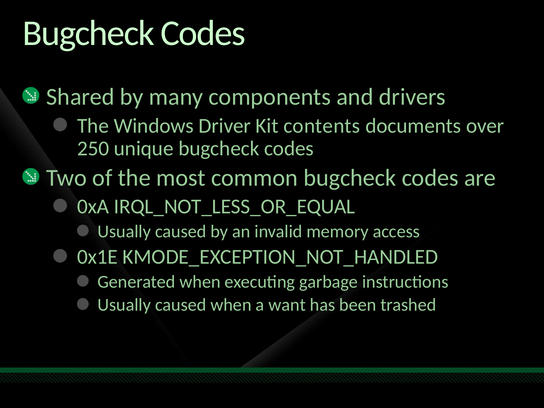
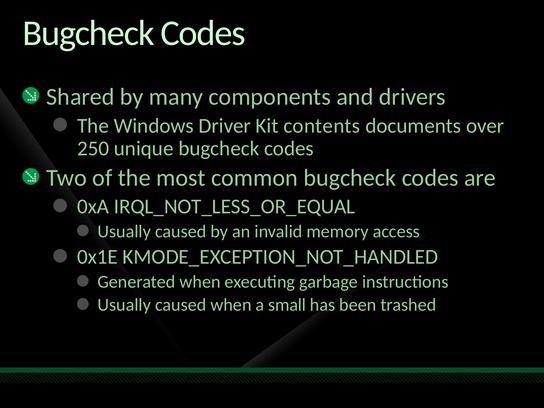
want: want -> small (287, 305)
